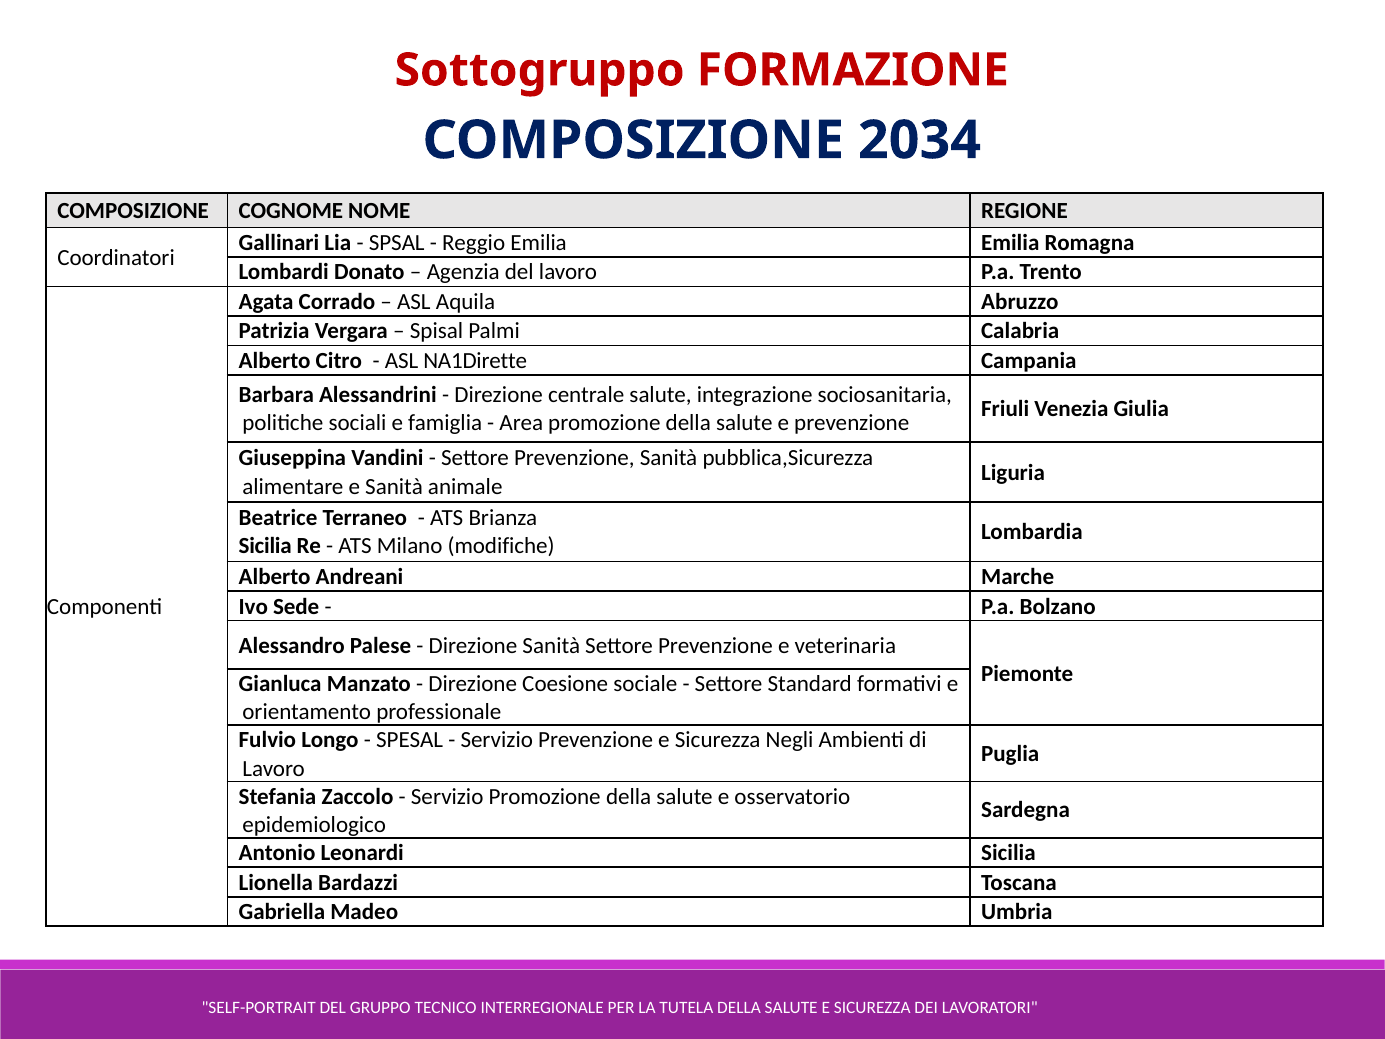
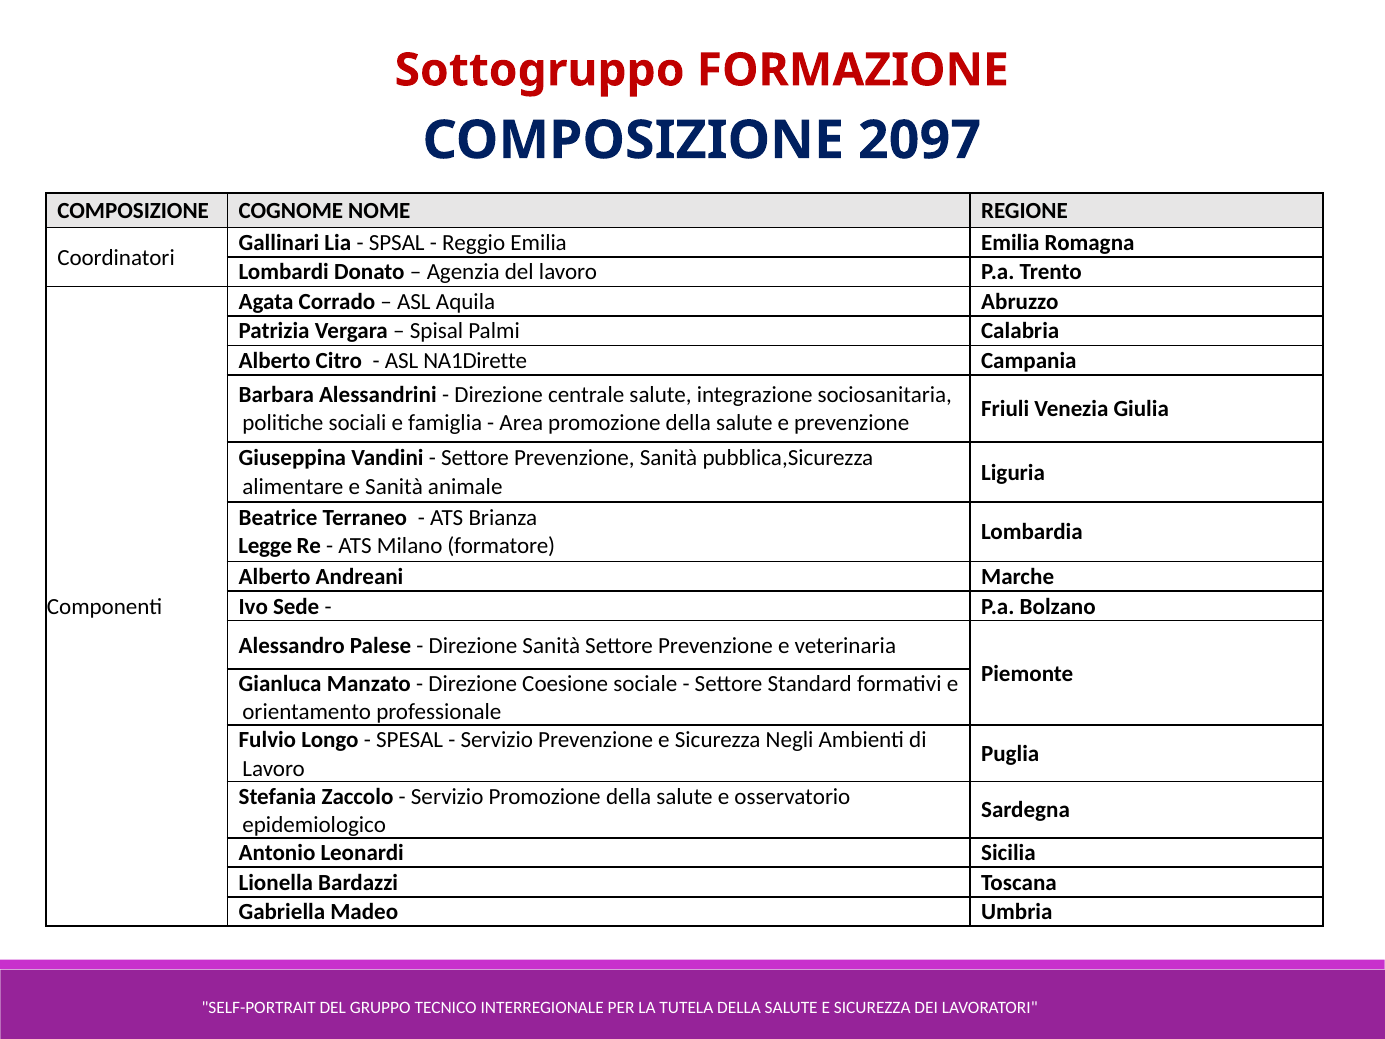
2034: 2034 -> 2097 (920, 140)
Sicilia: Sicilia -> Legge (265, 546)
modifiche: modifiche -> formatore (501, 546)
